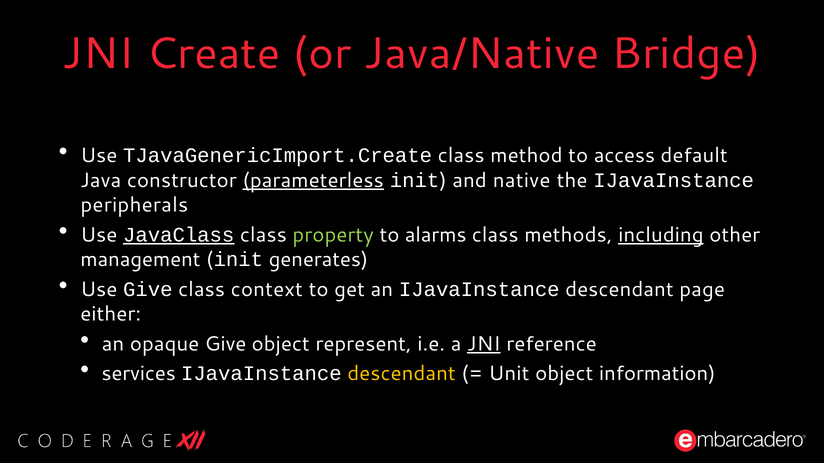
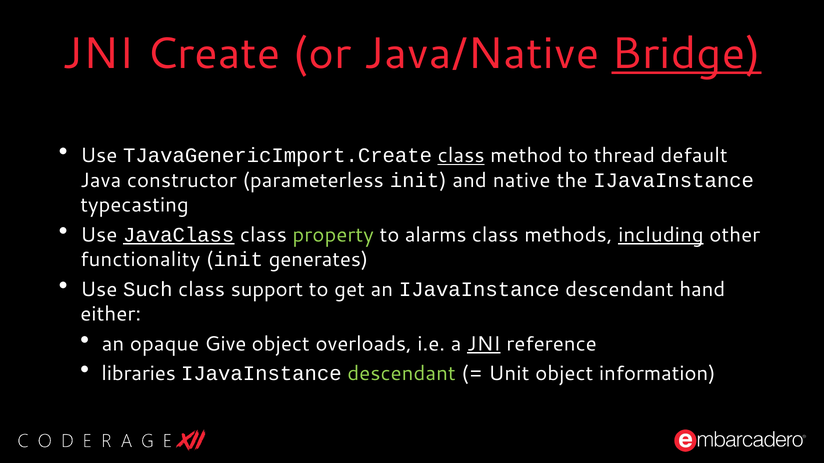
Bridge underline: none -> present (686, 54)
class underline: none -> present (461, 156)
access: access -> thread (624, 156)
parameterless underline: present -> none (313, 180)
peripherals: peripherals -> typecasting (134, 205)
management: management -> functionality (140, 260)
Use Give: Give -> Such (148, 290)
context: context -> support (267, 290)
page: page -> hand (702, 290)
represent: represent -> overloads (364, 344)
services: services -> libraries (139, 374)
descendant colour: yellow -> light green (402, 374)
